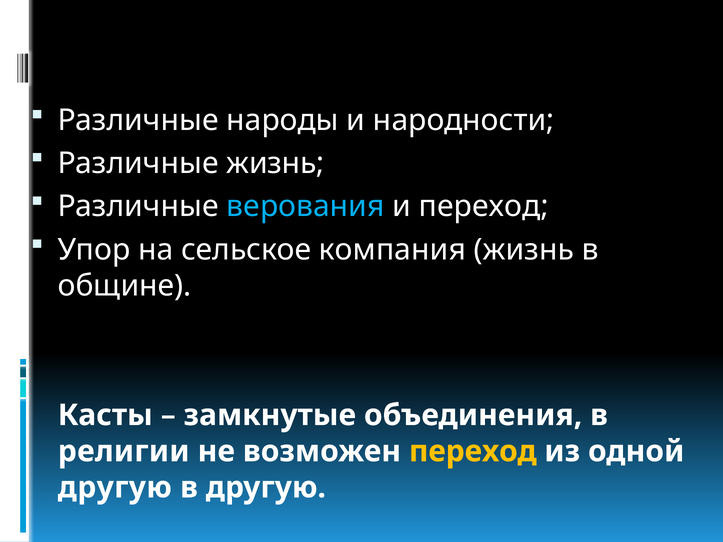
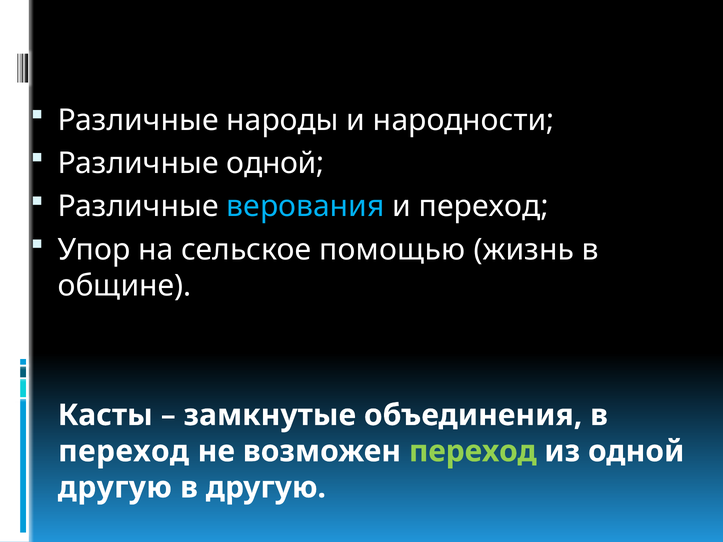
Различные жизнь: жизнь -> одной (275, 163)
компания: компания -> помощью (392, 250)
религии: религии -> переход (124, 452)
переход colour: yellow -> light green (473, 452)
